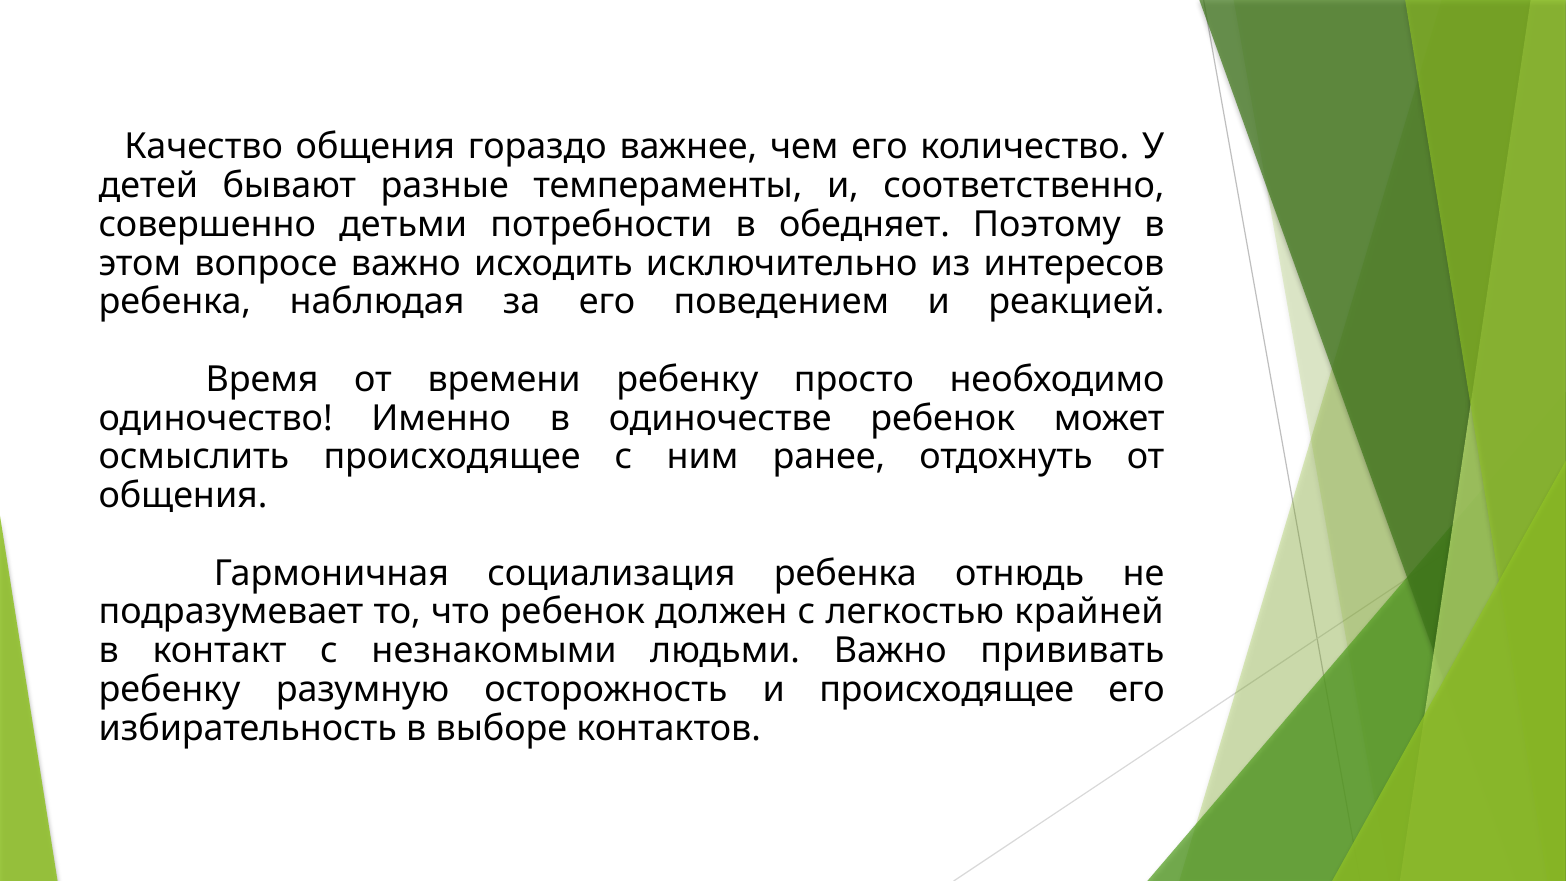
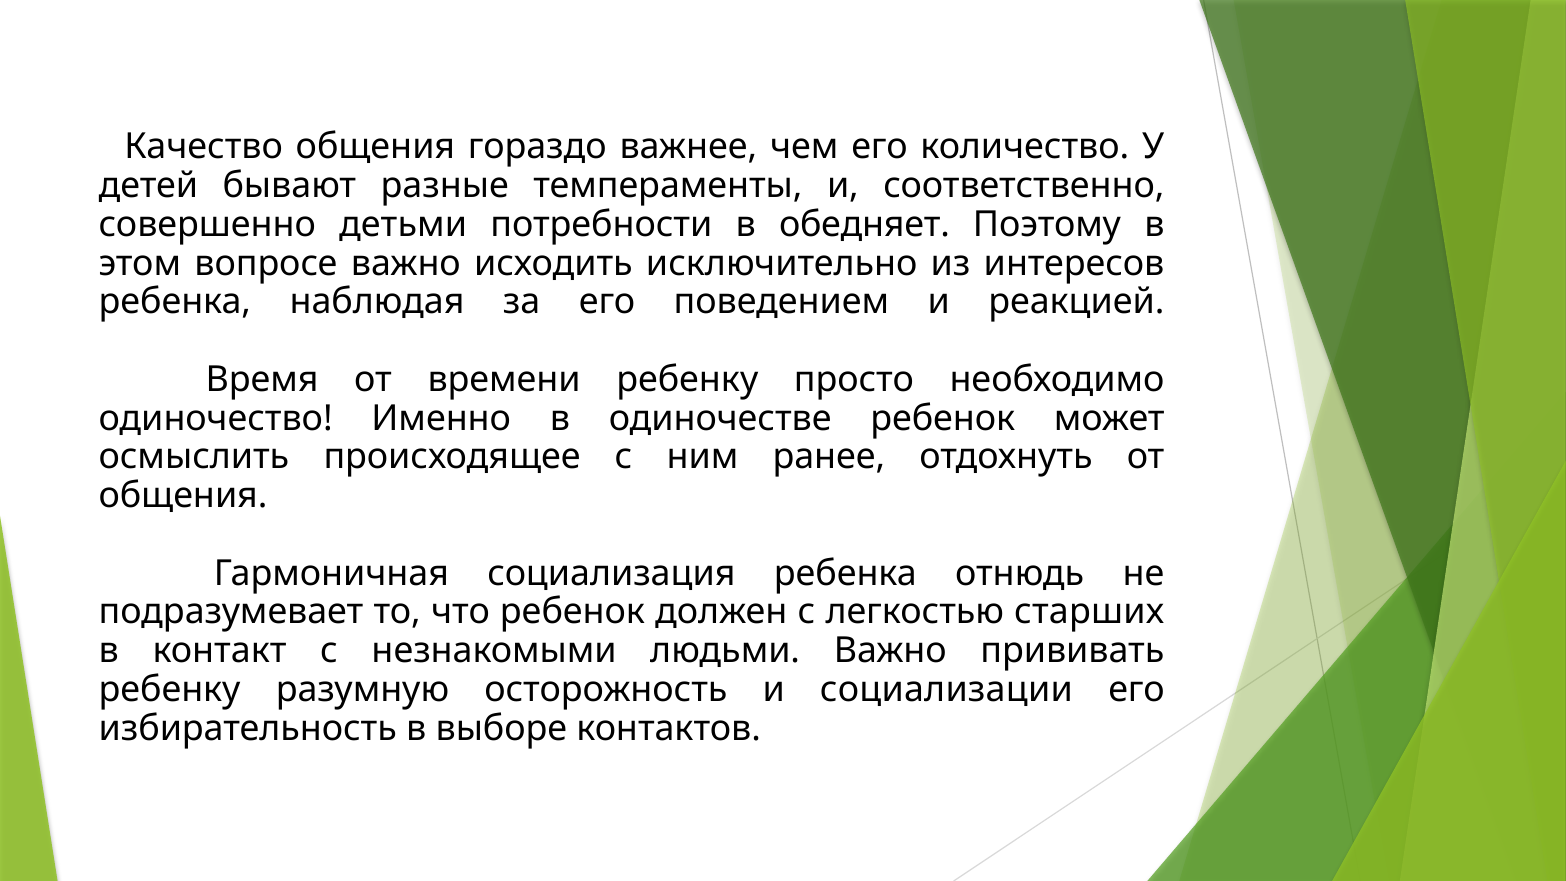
крайней: крайней -> старших (1089, 612)
и происходящее: происходящее -> социализации (946, 689)
